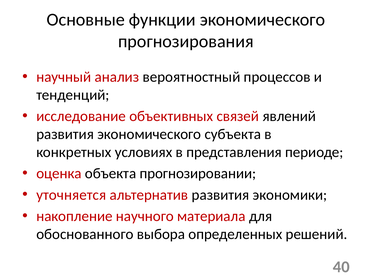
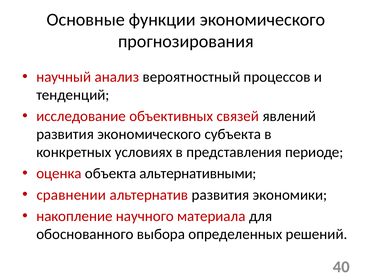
прогнозировании: прогнозировании -> альтернативными (198, 174)
уточняется: уточняется -> сравнении (71, 195)
